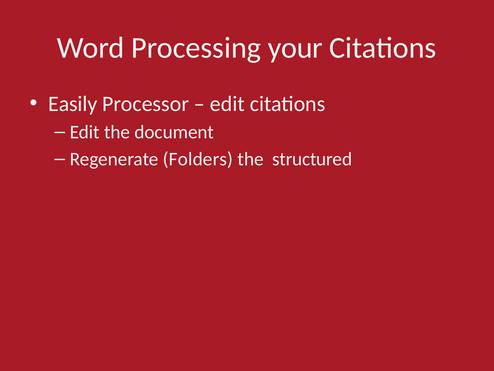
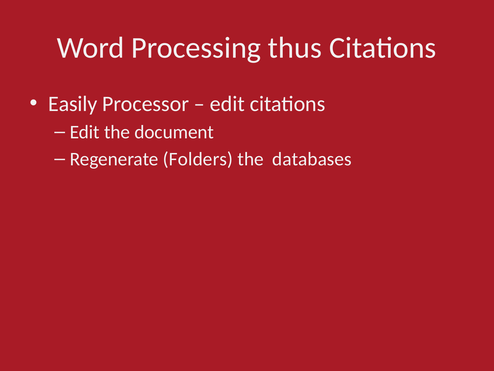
your: your -> thus (295, 48)
structured: structured -> databases (312, 159)
